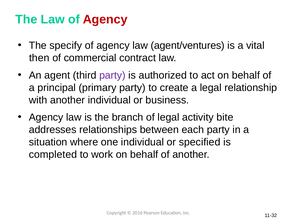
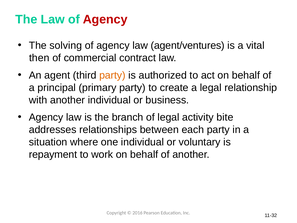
specify: specify -> solving (66, 46)
party colour: purple -> orange (112, 75)
specified: specified -> voluntary (200, 142)
completed: completed -> repayment (53, 154)
